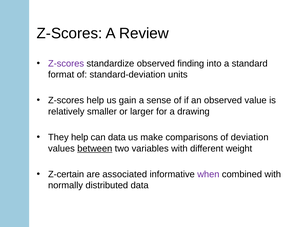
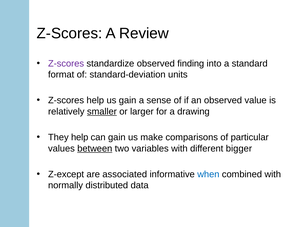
smaller underline: none -> present (102, 112)
can data: data -> gain (117, 138)
deviation: deviation -> particular (250, 138)
weight: weight -> bigger (239, 149)
Z-certain: Z-certain -> Z-except (66, 174)
when colour: purple -> blue (208, 174)
